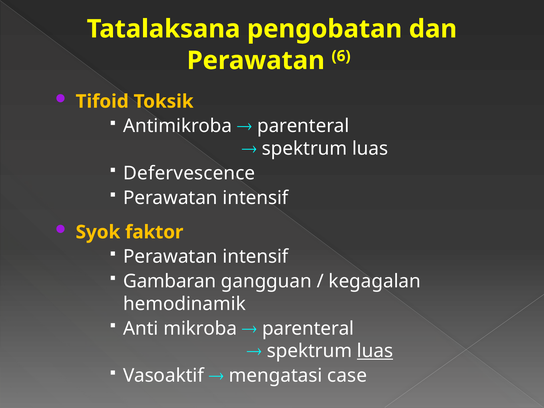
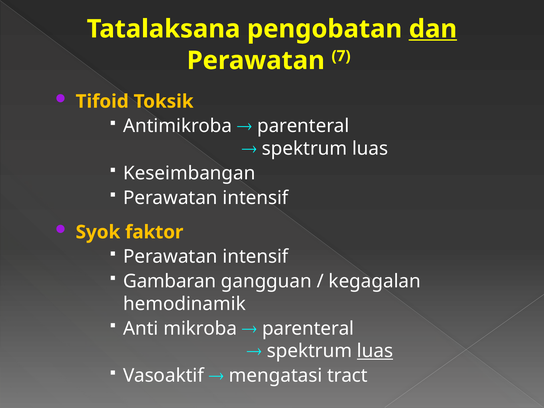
dan underline: none -> present (433, 29)
6: 6 -> 7 (341, 56)
Defervescence: Defervescence -> Keseimbangan (189, 173)
case: case -> tract (347, 376)
